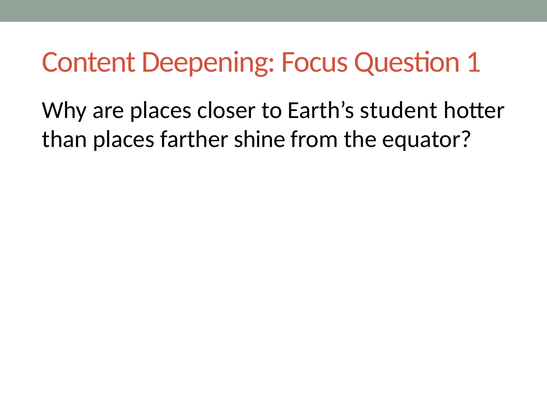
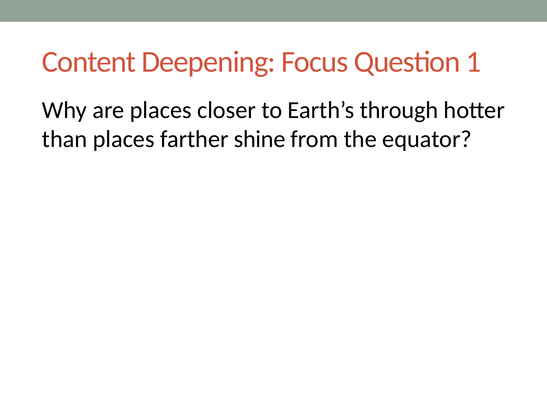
student: student -> through (399, 110)
